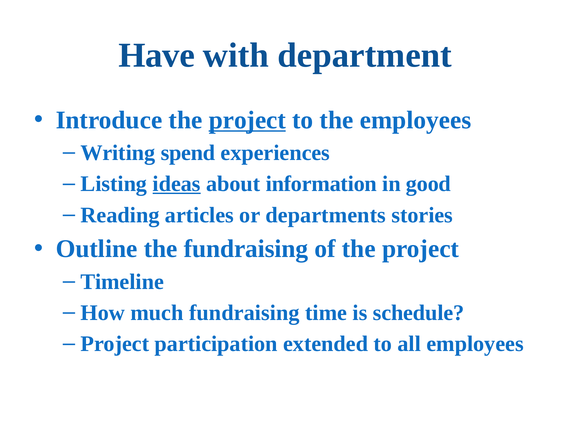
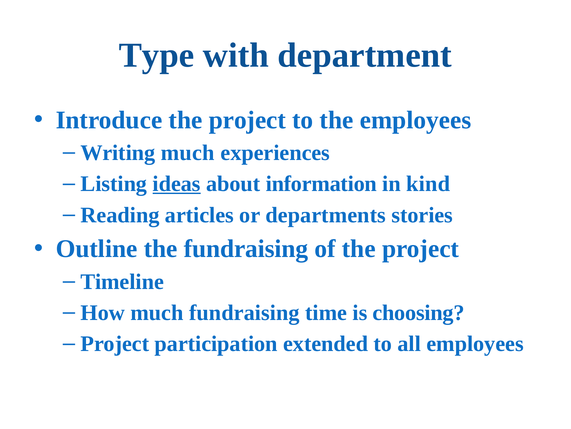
Have: Have -> Type (156, 55)
project underline: present -> none (247, 120)
Writing spend: spend -> much (188, 153)
good: good -> kind (428, 184)
schedule: schedule -> choosing (419, 312)
